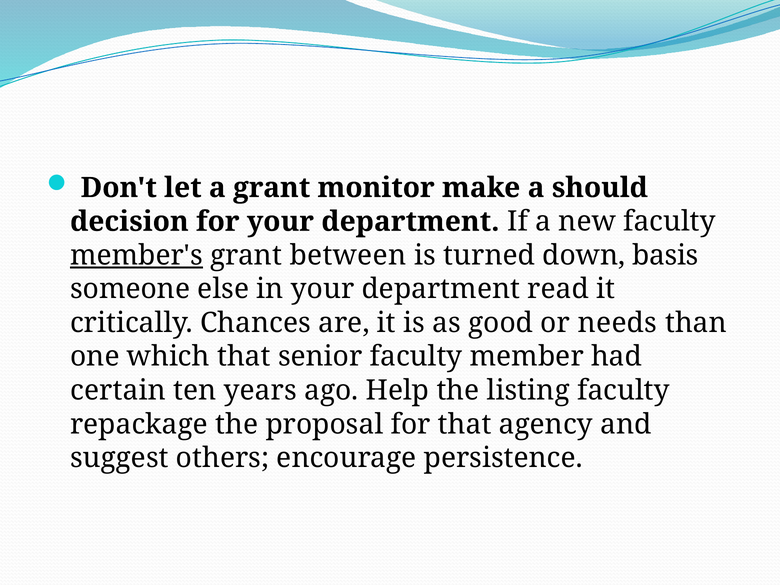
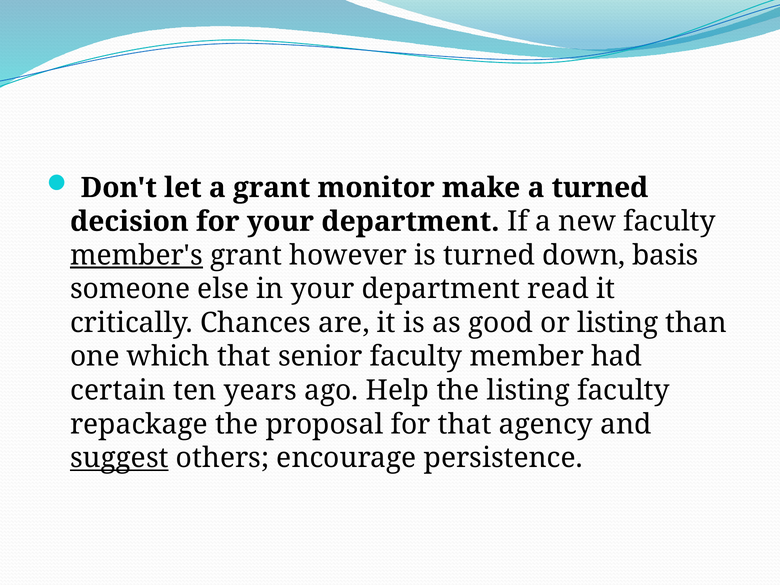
a should: should -> turned (600, 188)
between: between -> however (348, 255)
or needs: needs -> listing (618, 323)
suggest underline: none -> present (119, 458)
